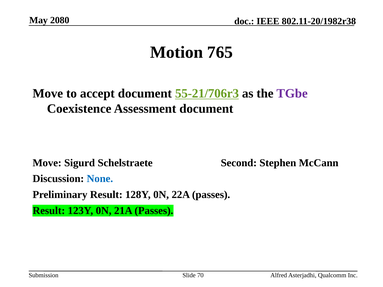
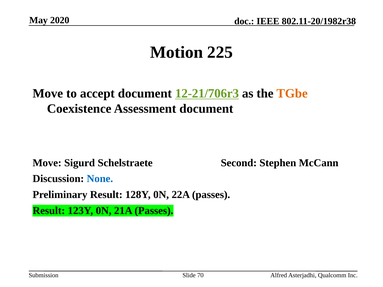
2080: 2080 -> 2020 (60, 20)
765: 765 -> 225 (220, 52)
55-21/706r3: 55-21/706r3 -> 12-21/706r3 (207, 93)
TGbe colour: purple -> orange (292, 93)
